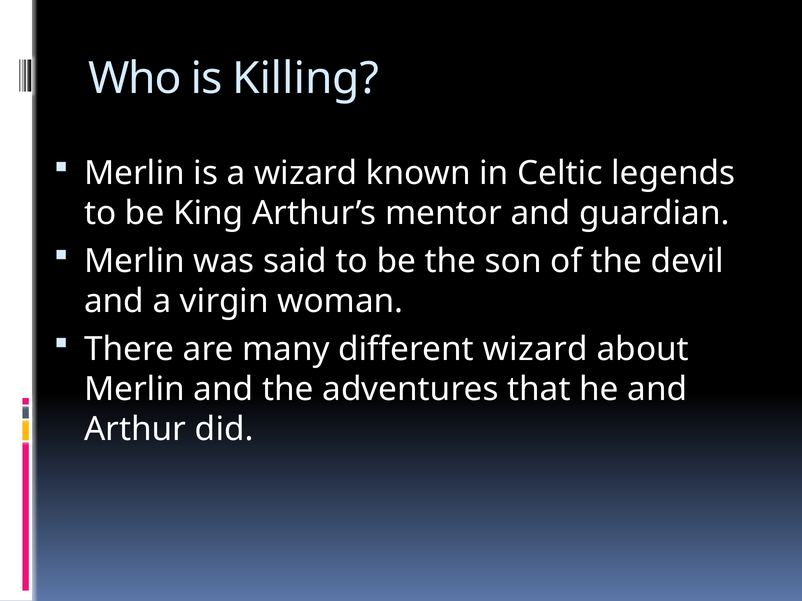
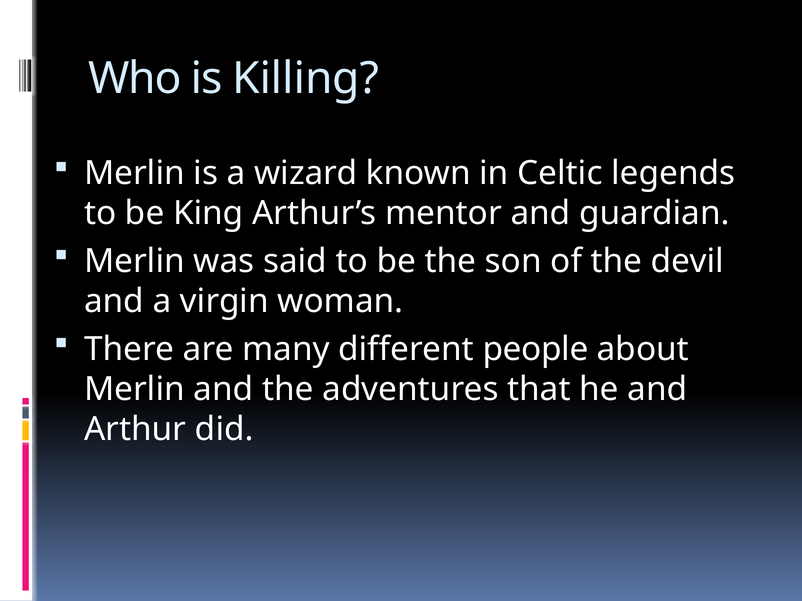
different wizard: wizard -> people (536, 349)
